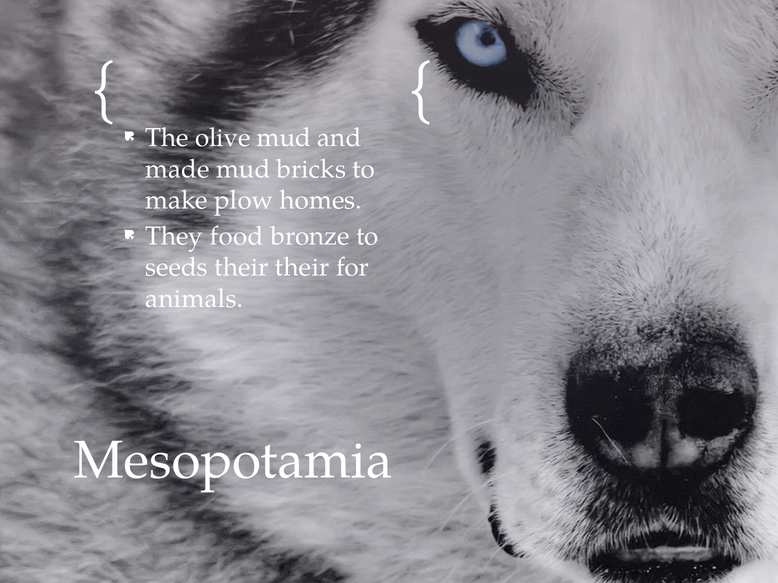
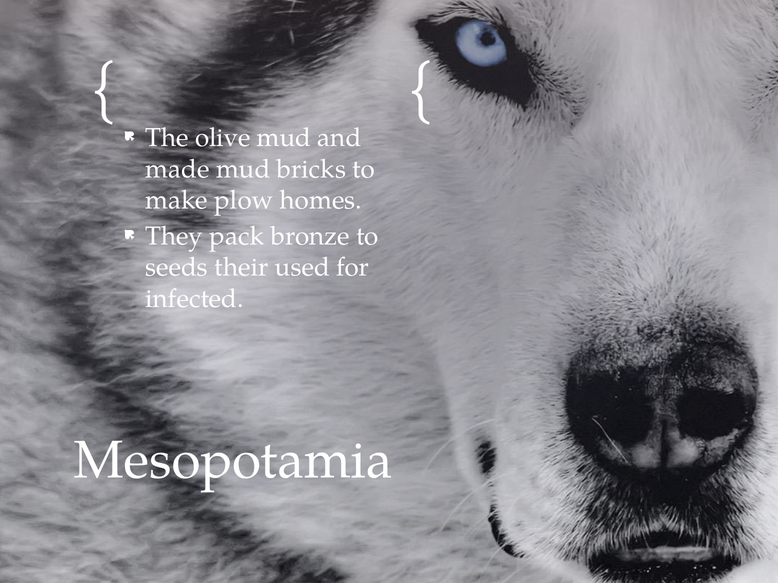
food: food -> pack (237, 237)
their their: their -> used (302, 268)
animals: animals -> infected (195, 299)
